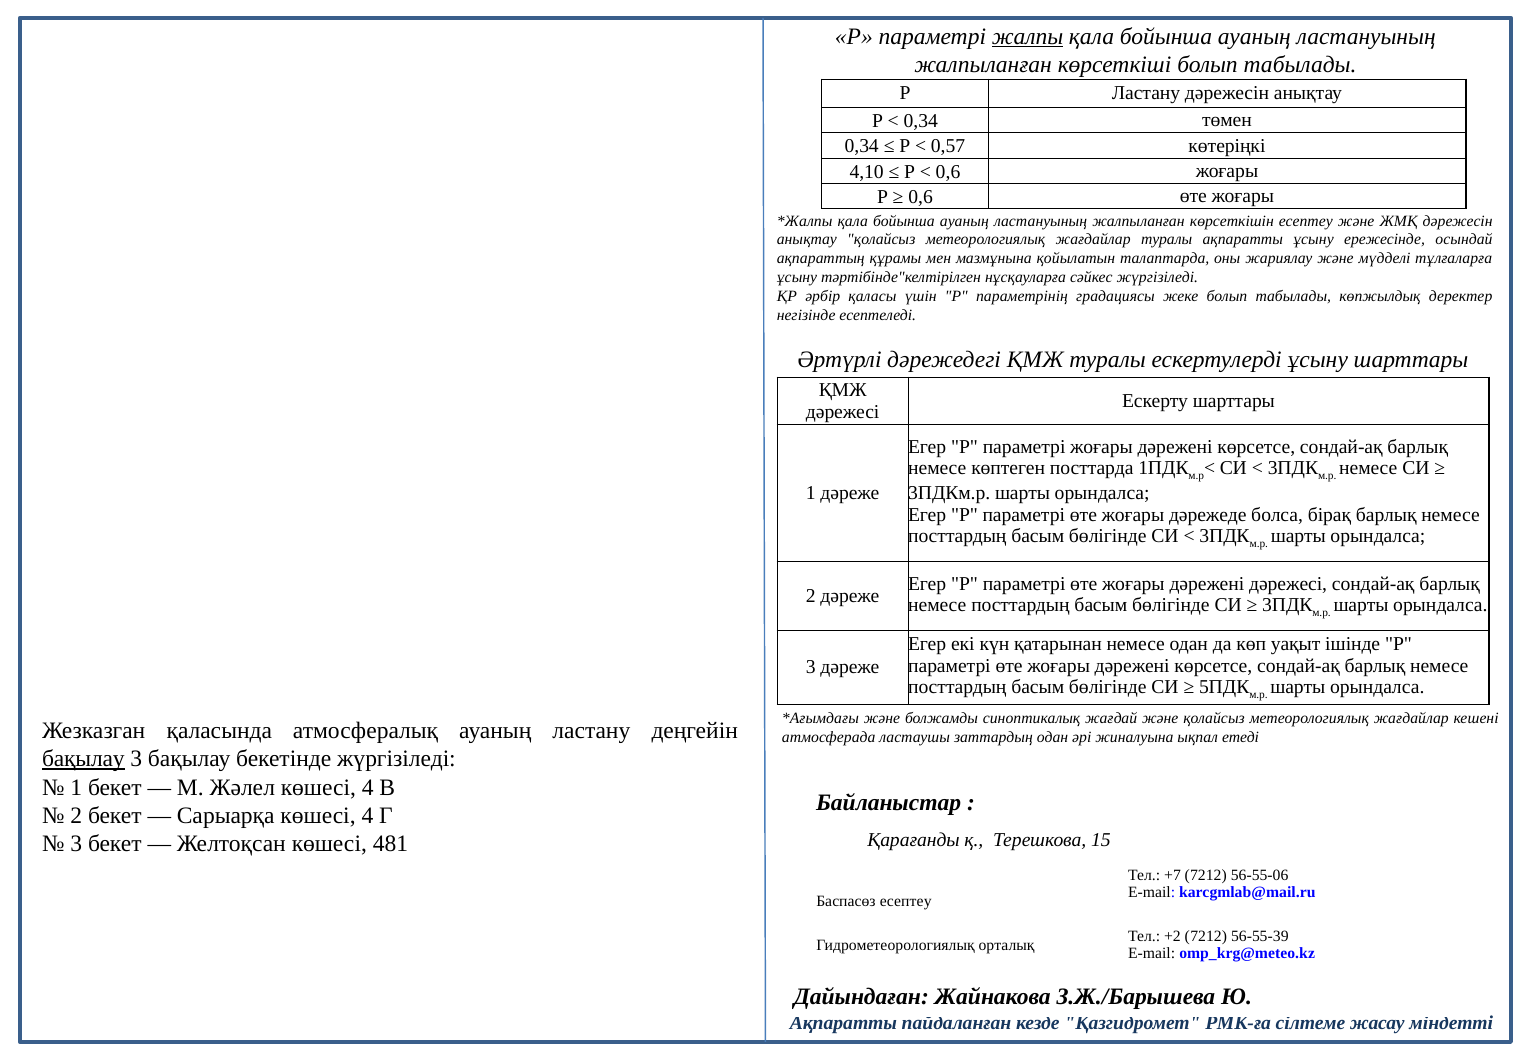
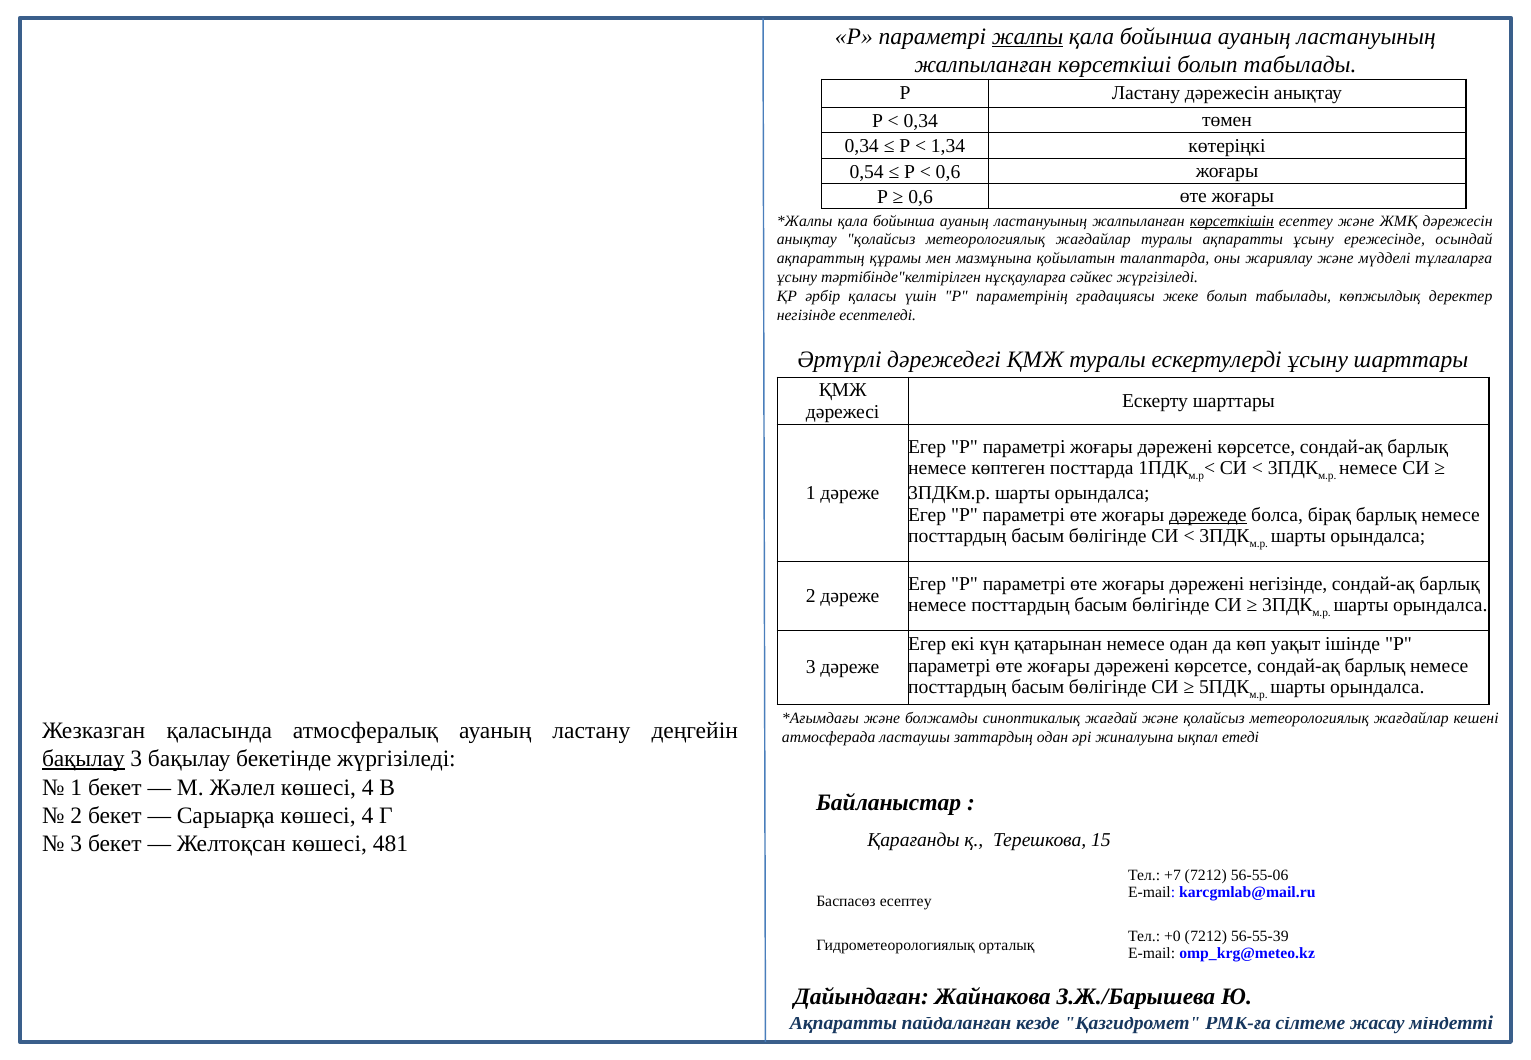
0,57: 0,57 -> 1,34 (948, 146)
4,10: 4,10 -> 0,54 (867, 172)
көрсеткішін underline: none -> present (1232, 221)
дәрежеде underline: none -> present (1208, 515)
дәрежені дәрежесі: дәрежесі -> негізінде (1288, 584)
+2: +2 -> +0 (1172, 936)
